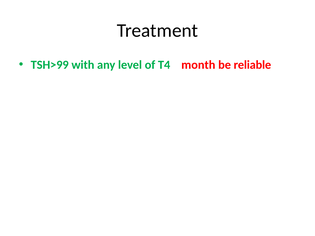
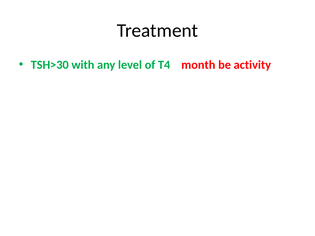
TSH>99: TSH>99 -> TSH>30 (50, 65)
reliable: reliable -> activity (252, 65)
